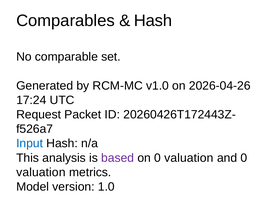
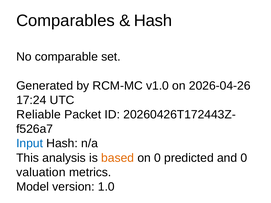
Request: Request -> Reliable (39, 115)
based colour: purple -> orange (118, 158)
on 0 valuation: valuation -> predicted (189, 158)
